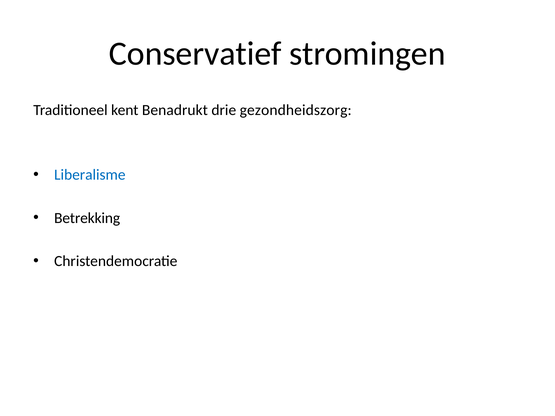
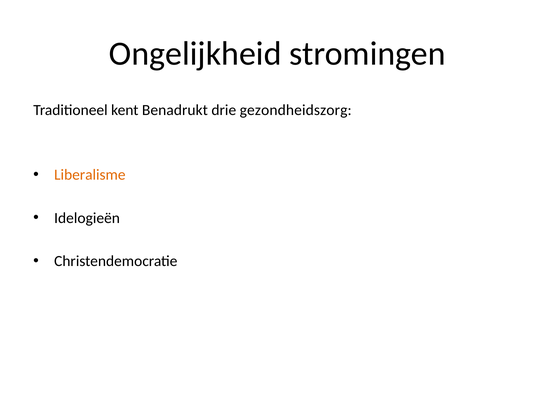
Conservatief: Conservatief -> Ongelijkheid (195, 54)
Liberalisme colour: blue -> orange (90, 175)
Betrekking: Betrekking -> Idelogieën (87, 218)
